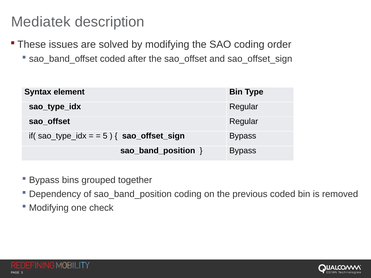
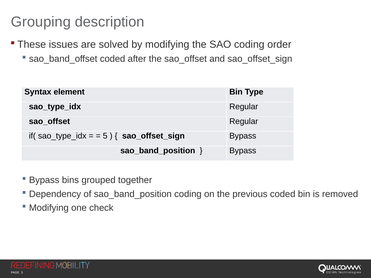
Mediatek: Mediatek -> Grouping (41, 22)
